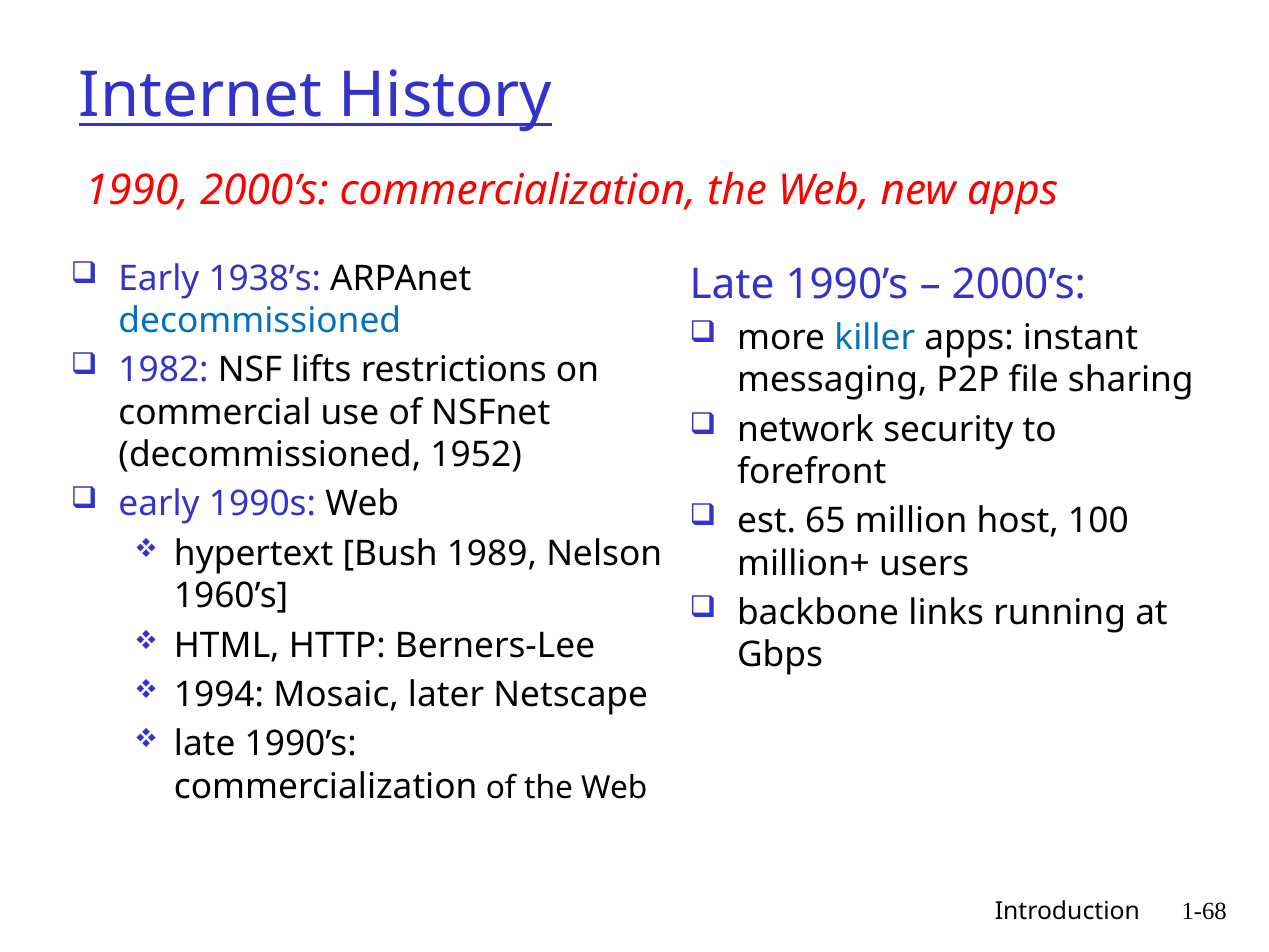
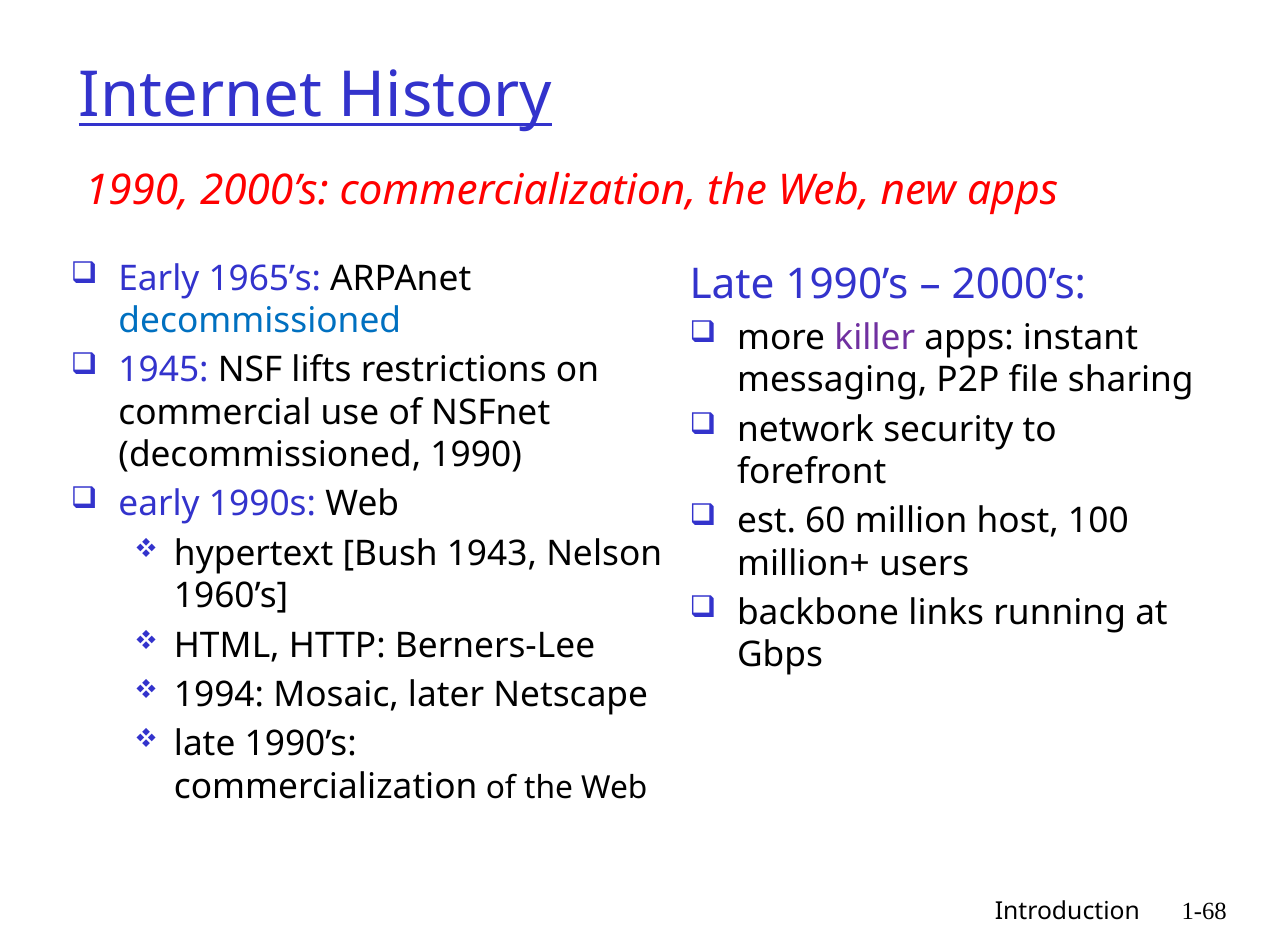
1938’s: 1938’s -> 1965’s (265, 278)
killer colour: blue -> purple (875, 338)
1982: 1982 -> 1945 (164, 370)
decommissioned 1952: 1952 -> 1990 (476, 455)
65: 65 -> 60 (825, 521)
1989: 1989 -> 1943 (492, 554)
